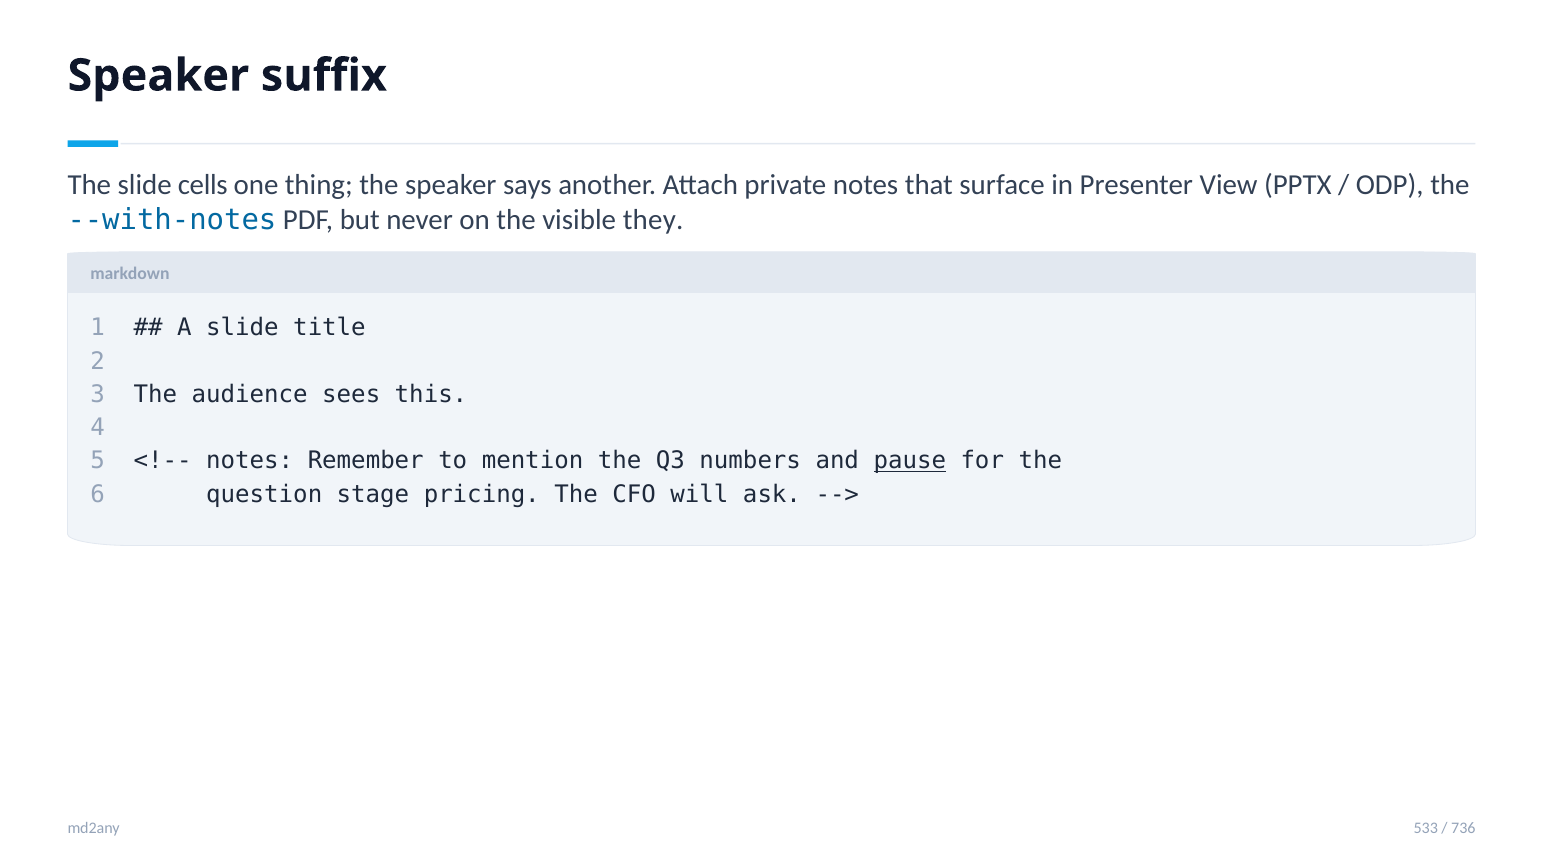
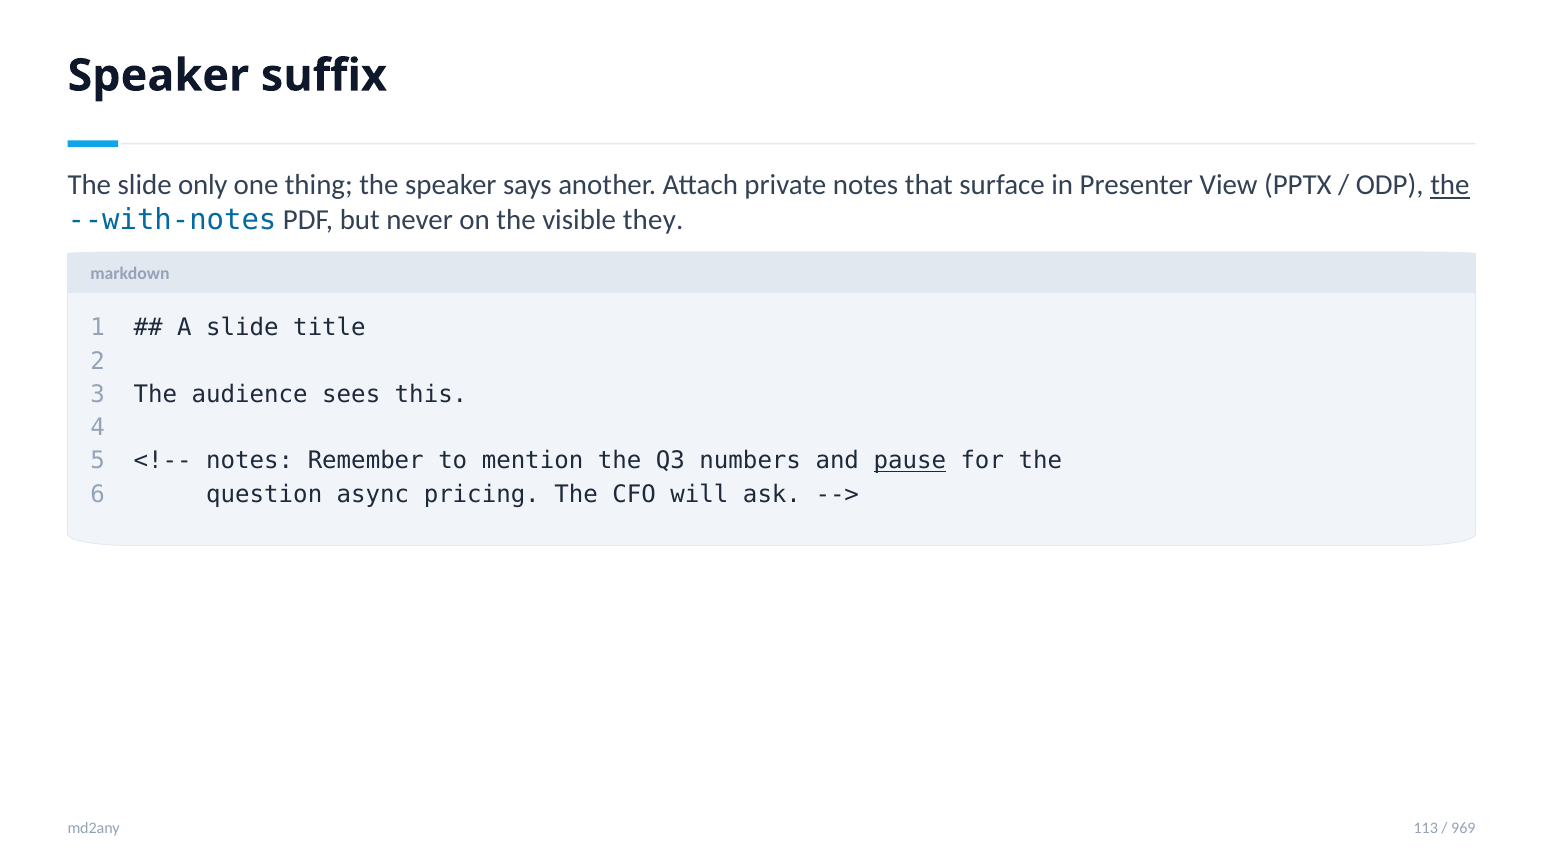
cells: cells -> only (203, 185)
the underline: none -> present (1450, 185)
stage: stage -> async (373, 494)
533: 533 -> 113 (1426, 828)
736: 736 -> 969 (1463, 828)
